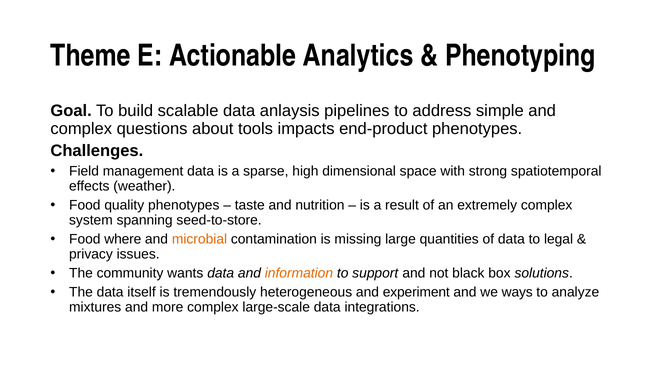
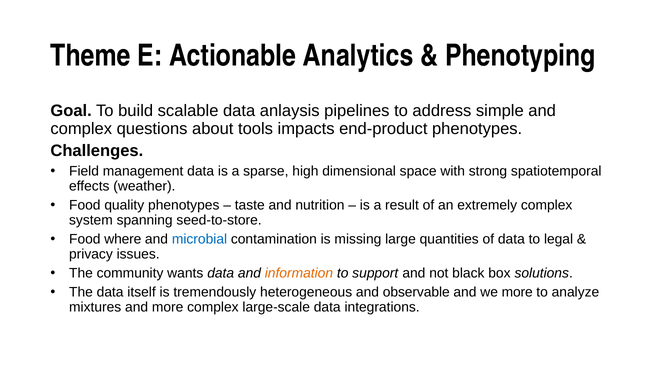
microbial colour: orange -> blue (200, 239)
experiment: experiment -> observable (416, 292)
we ways: ways -> more (517, 292)
